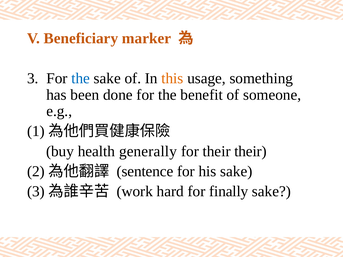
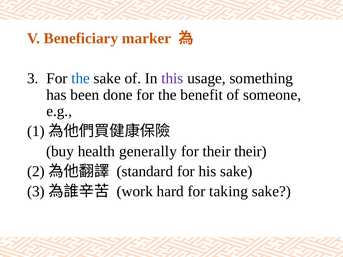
this colour: orange -> purple (172, 78)
sentence: sentence -> standard (145, 171)
finally: finally -> taking (229, 192)
